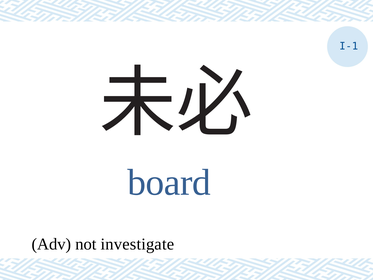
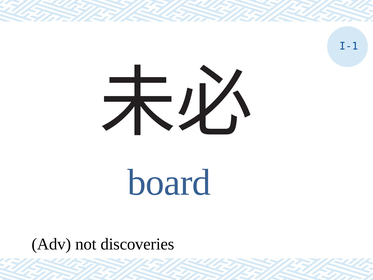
investigate: investigate -> discoveries (138, 244)
